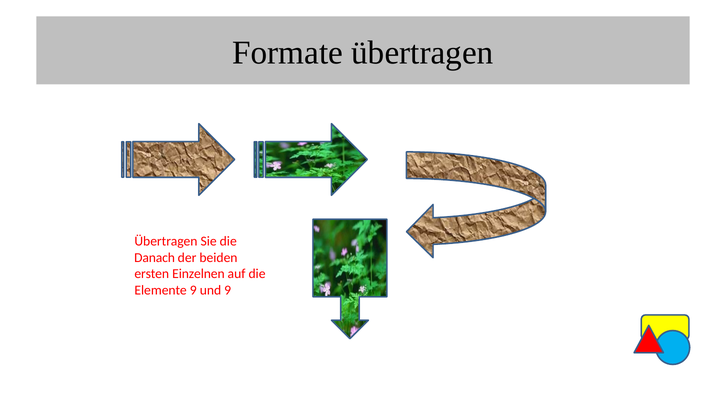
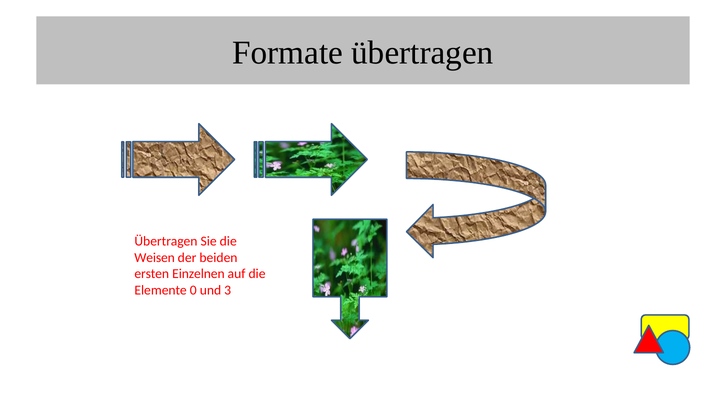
Danach: Danach -> Weisen (155, 258)
Elemente 9: 9 -> 0 (193, 290)
und 9: 9 -> 3 (228, 290)
